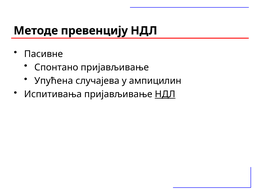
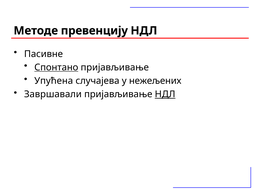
Спонтано underline: none -> present (56, 67)
ампицилин: ампицилин -> нежељених (155, 81)
Испитивања: Испитивања -> Завршавали (53, 94)
